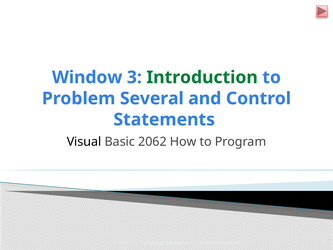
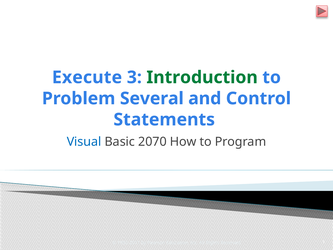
Window: Window -> Execute (87, 77)
Visual colour: black -> blue (84, 142)
2062: 2062 -> 2070 (152, 142)
